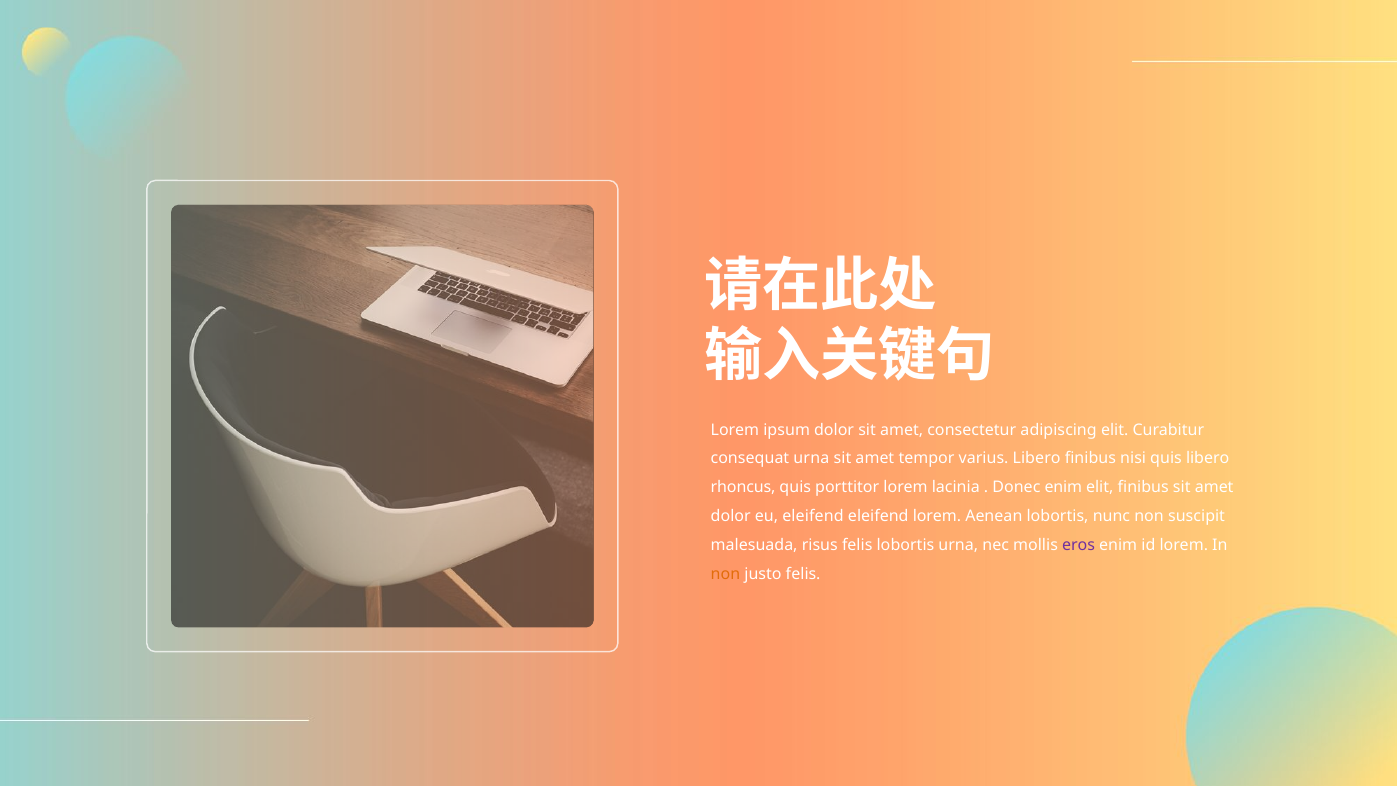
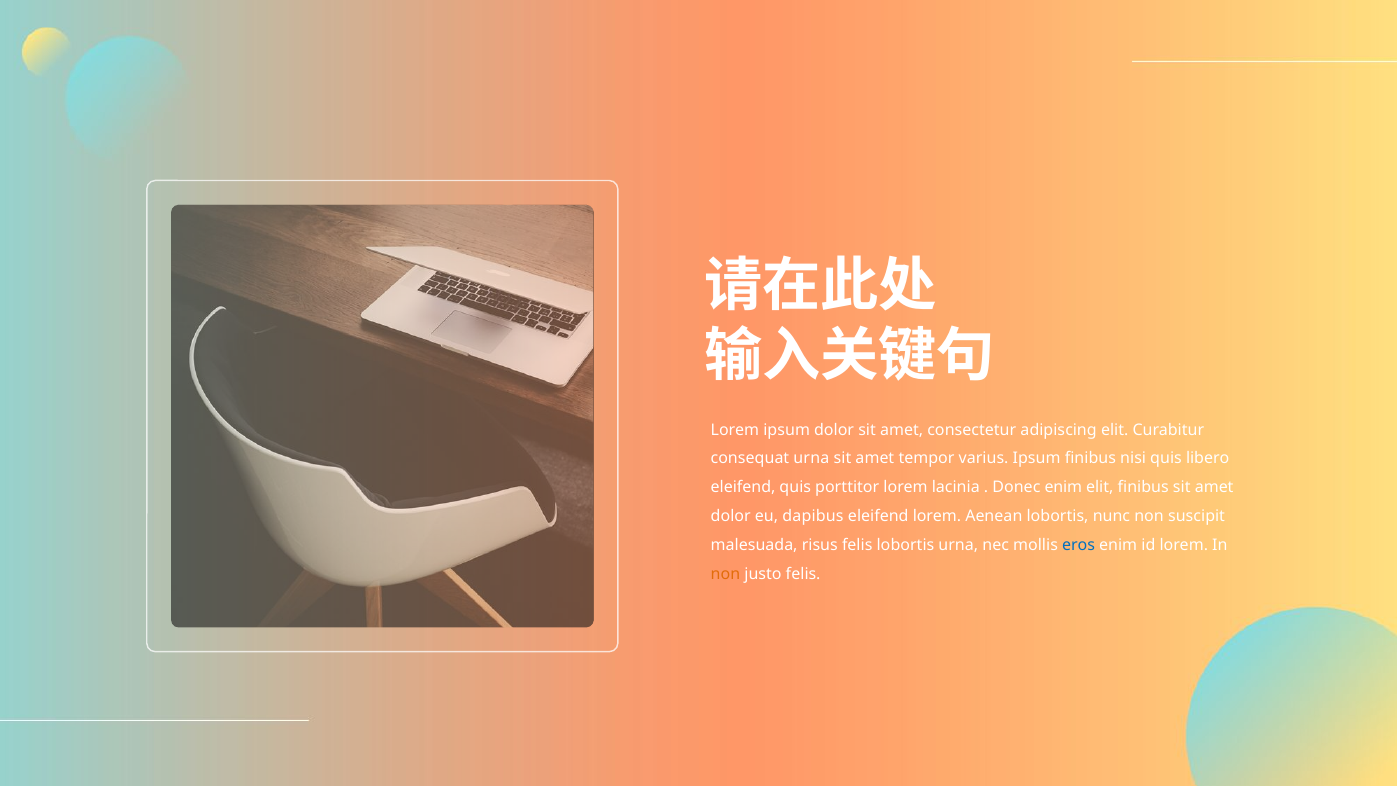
varius Libero: Libero -> Ipsum (1037, 459)
rhoncus: rhoncus -> eleifend (743, 487)
eu eleifend: eleifend -> dapibus (813, 516)
eros colour: purple -> blue (1079, 545)
